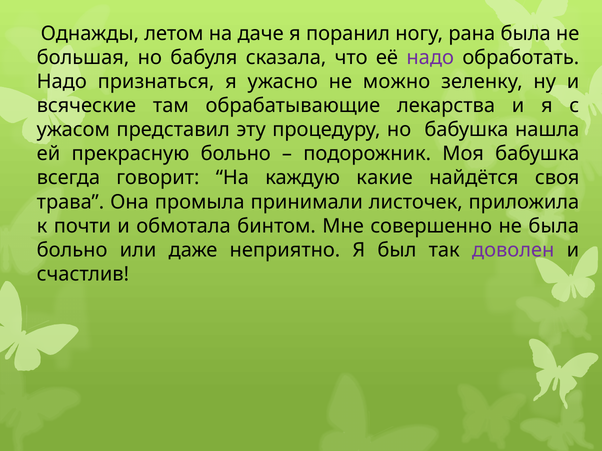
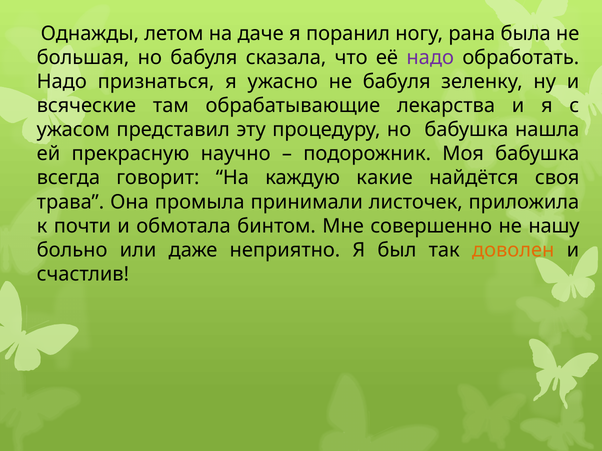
не можно: можно -> бабуля (397, 82)
прекрасную больно: больно -> научно (236, 154)
не была: была -> нашу (554, 226)
доволен colour: purple -> orange (513, 250)
